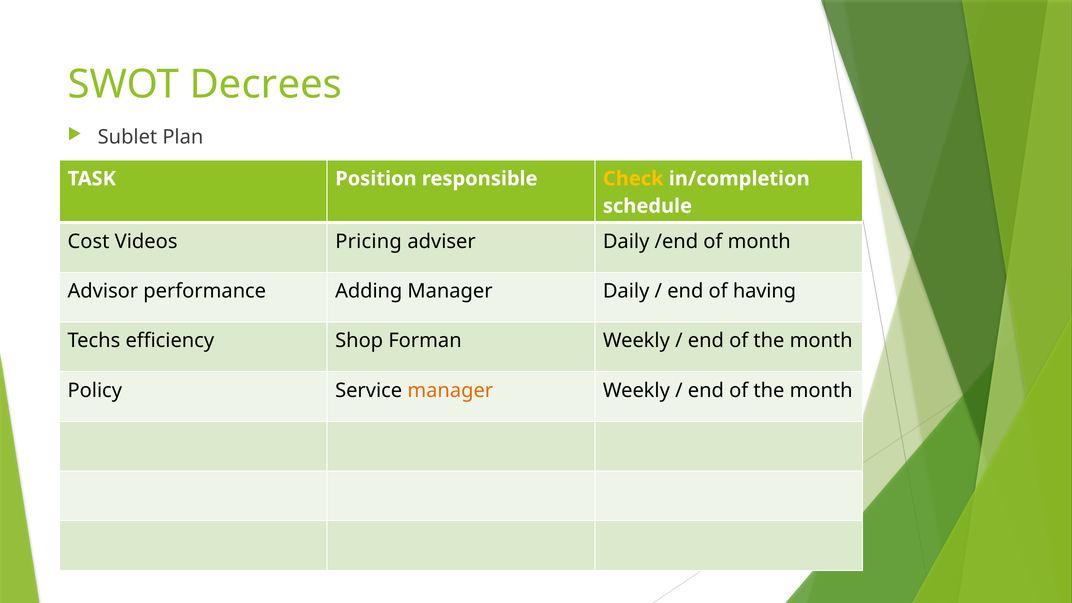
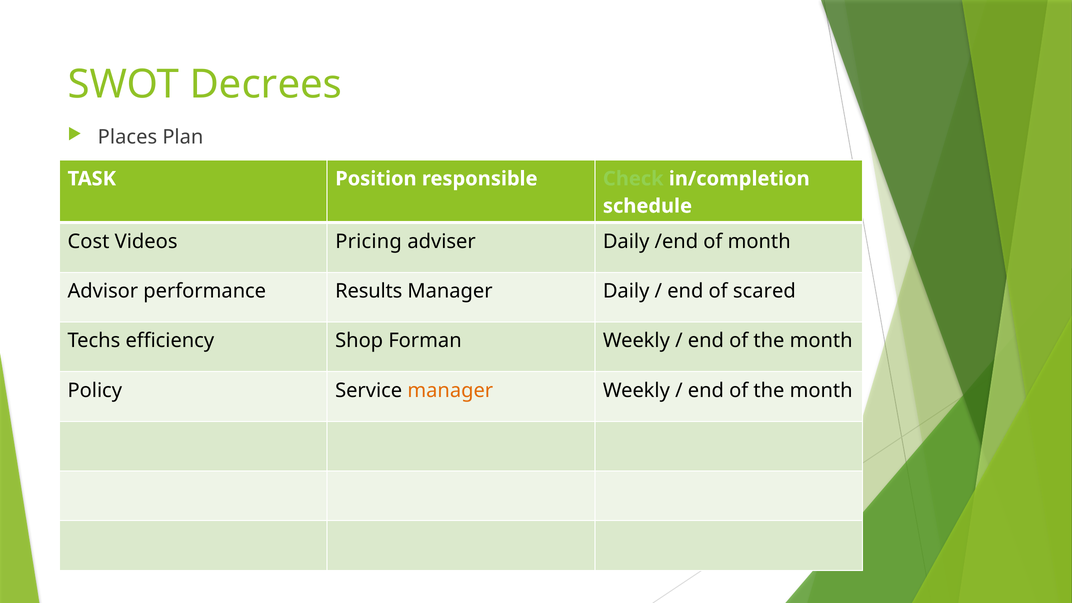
Sublet: Sublet -> Places (127, 137)
Check colour: yellow -> light green (633, 179)
Adding: Adding -> Results (369, 291)
having: having -> scared (764, 291)
